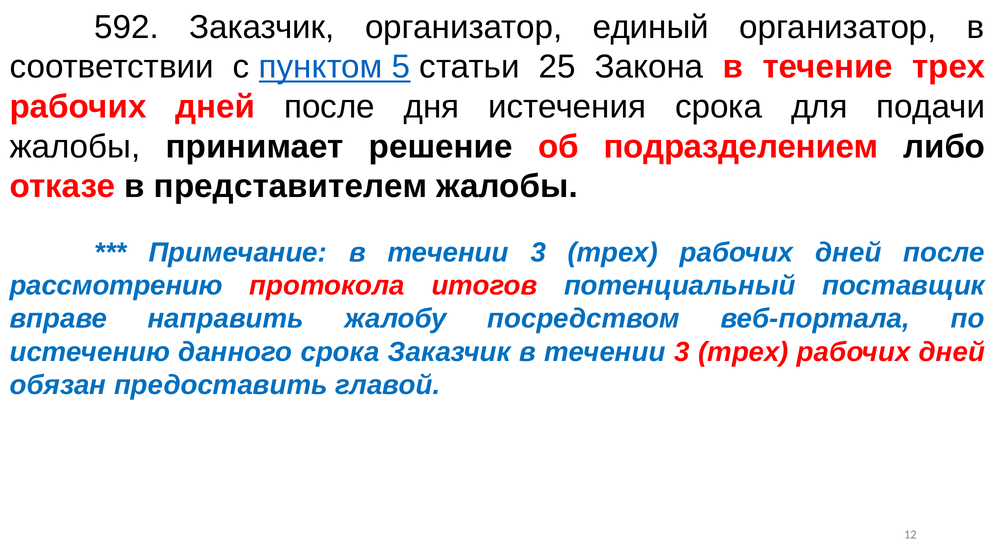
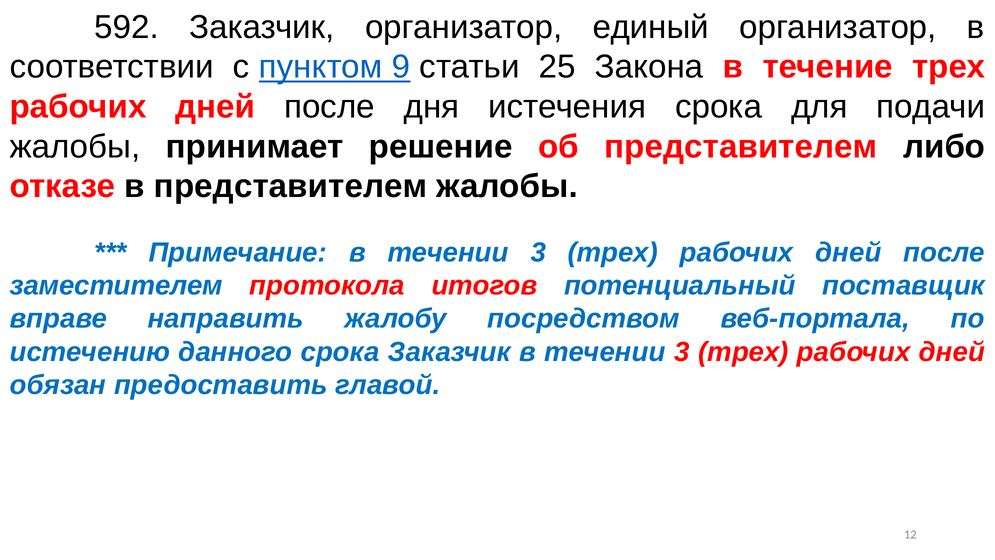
5: 5 -> 9 (401, 67)
об подразделением: подразделением -> представителем (741, 147)
рассмотрению: рассмотрению -> заместителем (116, 285)
